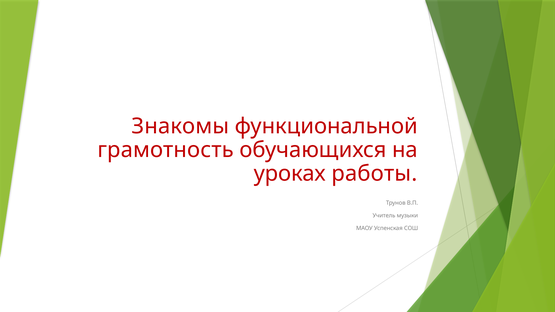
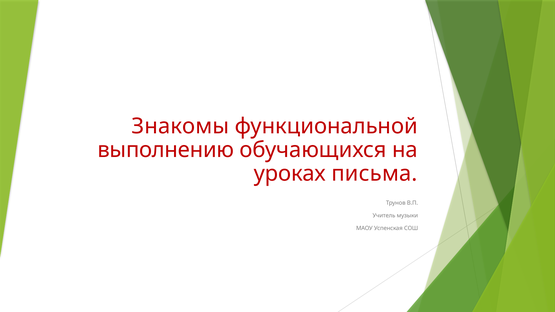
грамотность: грамотность -> выполнению (166, 150)
работы: работы -> письма (374, 174)
